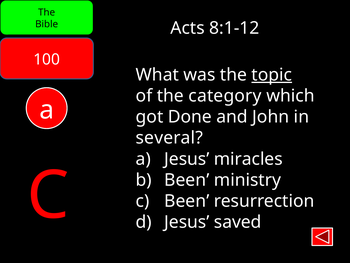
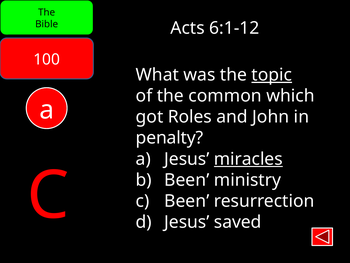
8:1-12: 8:1-12 -> 6:1-12 (234, 28)
category: category -> common (225, 96)
Done: Done -> Roles (190, 117)
several: several -> penalty (169, 138)
miracles underline: none -> present (248, 159)
